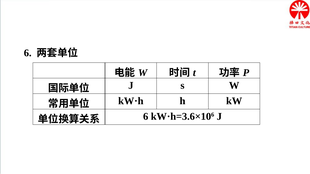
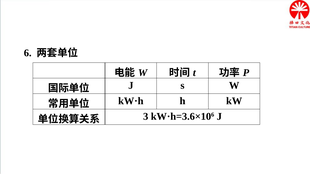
6: 6 -> 3 (146, 117)
